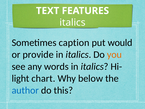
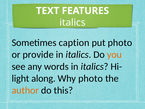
put would: would -> photo (120, 43)
chart: chart -> along (43, 78)
Why below: below -> photo (91, 78)
author colour: blue -> orange (25, 90)
